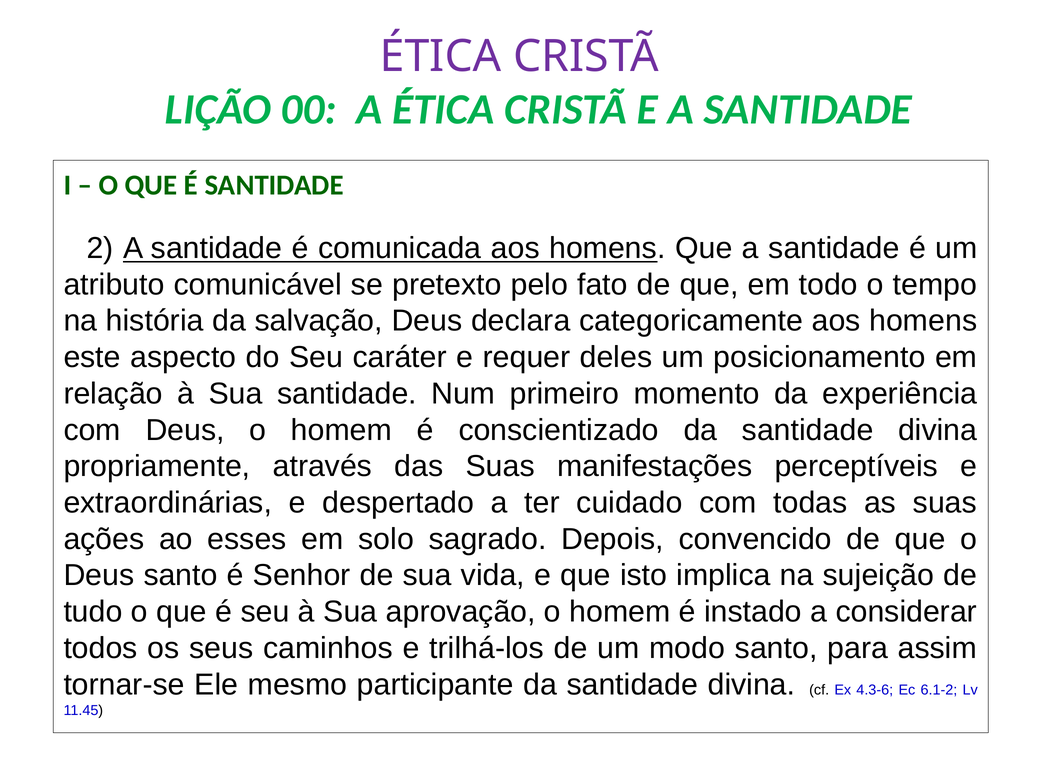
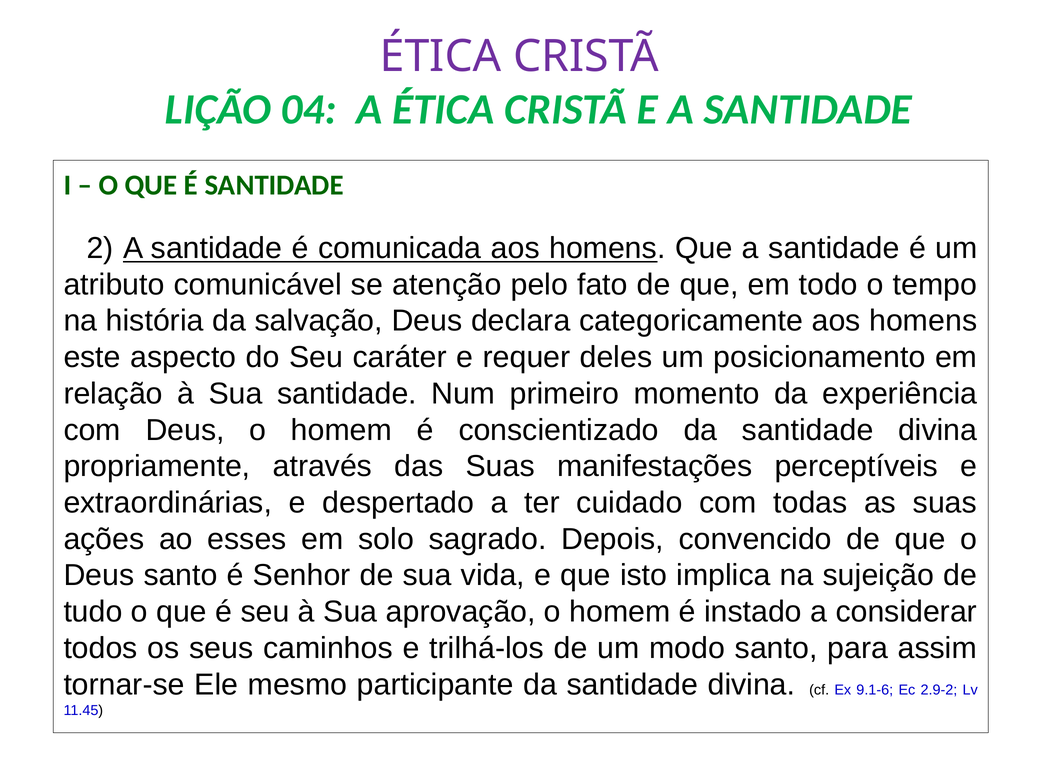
00: 00 -> 04 (309, 109)
pretexto: pretexto -> atenção (447, 285)
4.3-6: 4.3-6 -> 9.1-6 (875, 690)
6.1-2: 6.1-2 -> 2.9-2 (939, 690)
